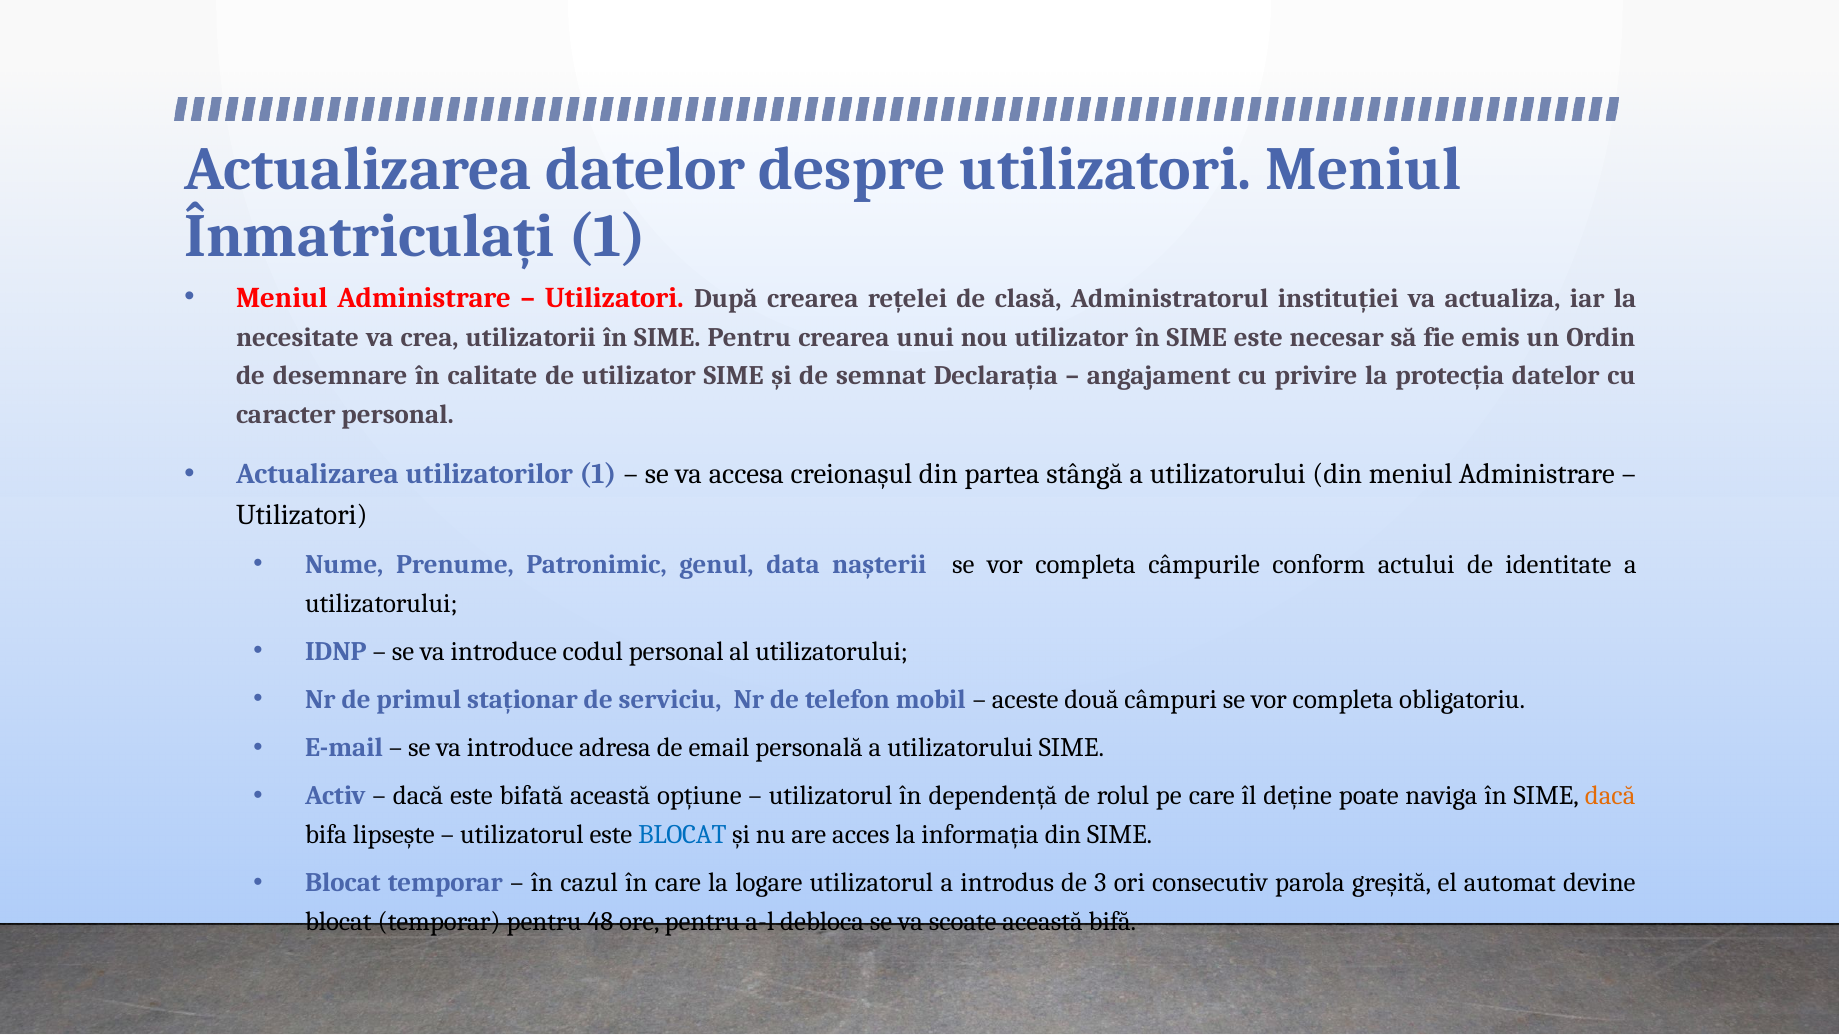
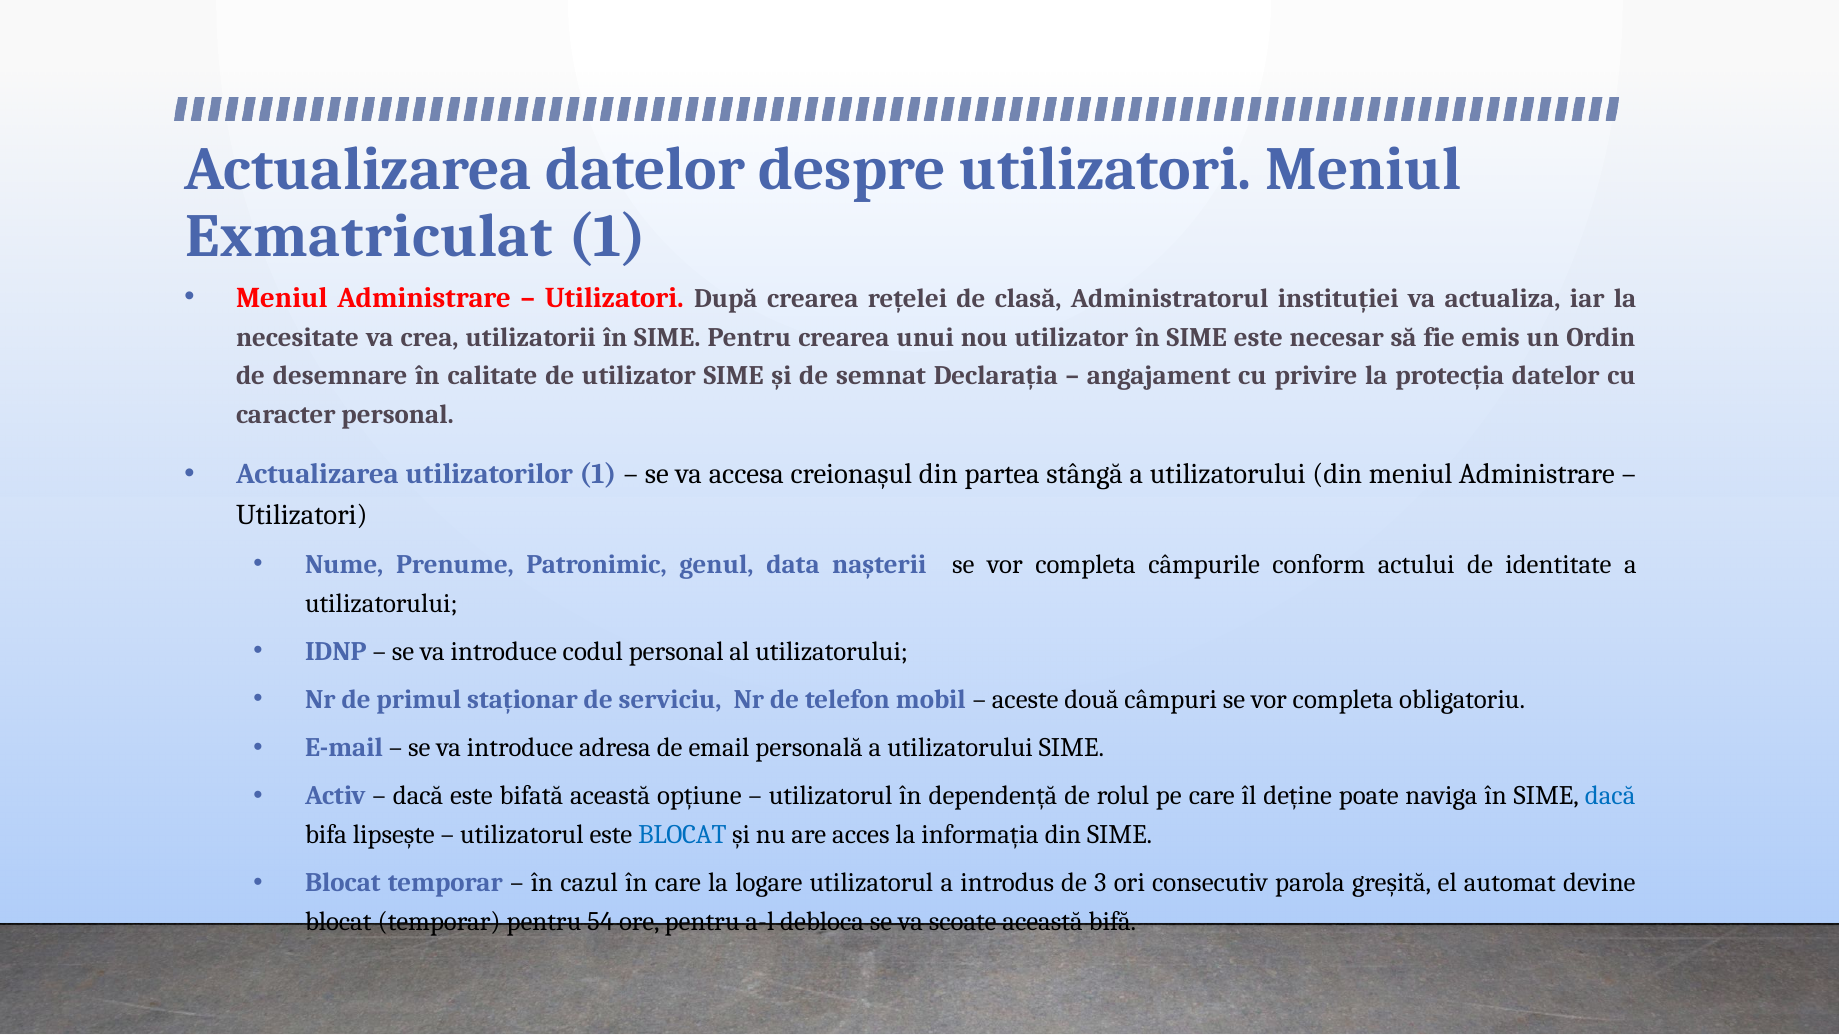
Înmatriculați: Înmatriculați -> Exmatriculat (369, 236)
dacă colour: orange -> blue (1610, 796)
48: 48 -> 54 (600, 921)
